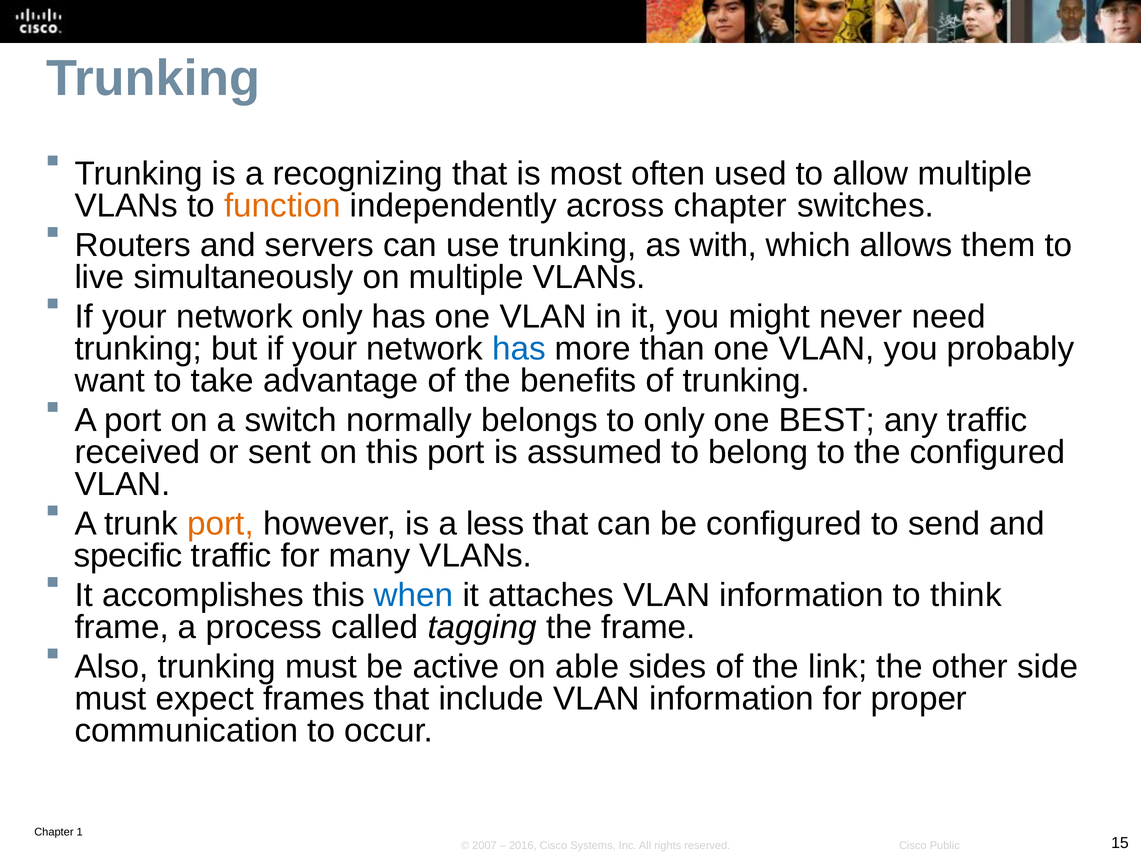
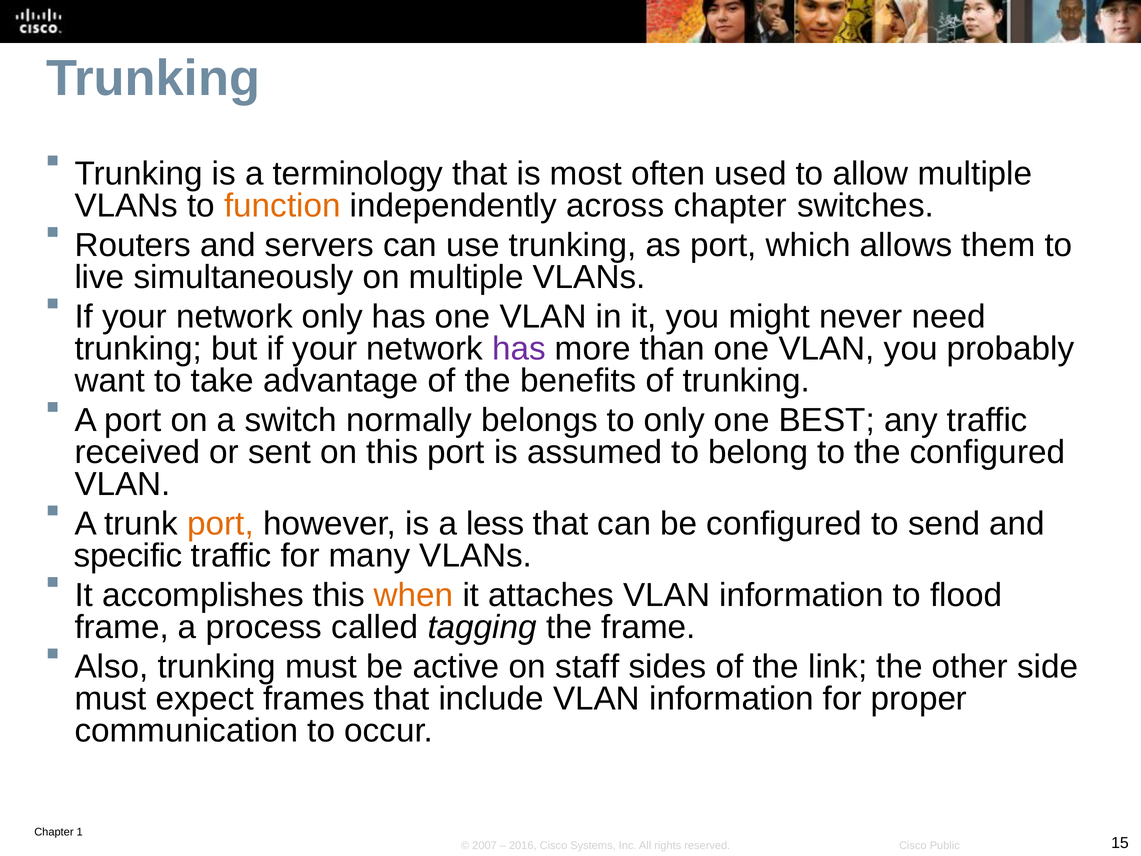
recognizing: recognizing -> terminology (358, 174)
as with: with -> port (723, 245)
has colour: blue -> purple (519, 349)
when colour: blue -> orange (414, 595)
think: think -> flood (966, 595)
able: able -> staff (587, 666)
